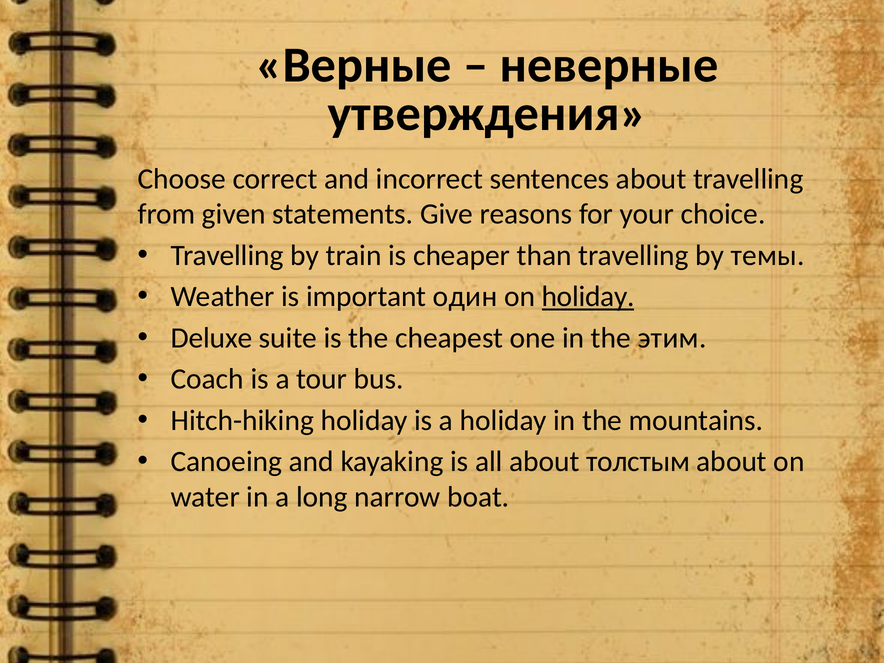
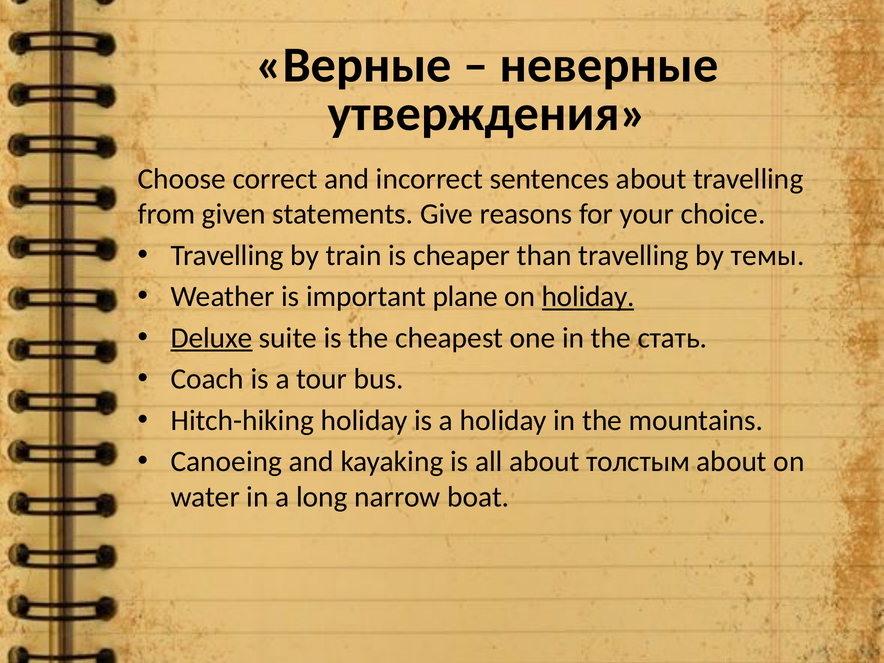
один: один -> plane (465, 297)
Deluxe underline: none -> present (212, 338)
этим: этим -> стать (672, 338)
